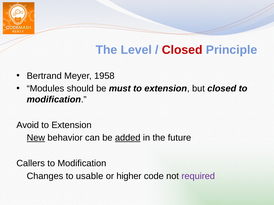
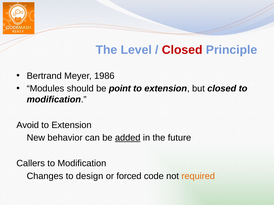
1958: 1958 -> 1986 (104, 76)
must: must -> point (120, 89)
New underline: present -> none (36, 138)
usable: usable -> design (90, 176)
higher: higher -> forced (129, 176)
required colour: purple -> orange (198, 176)
